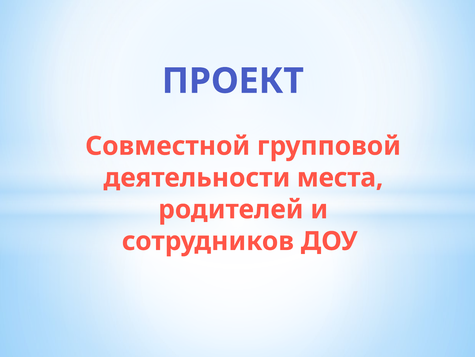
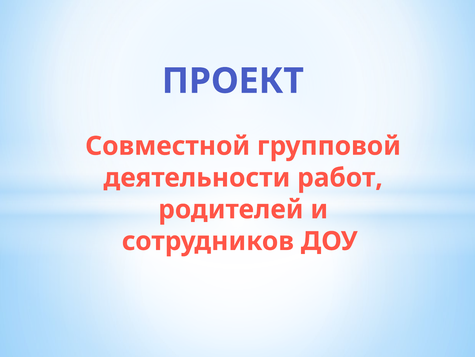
места: места -> работ (340, 177)
